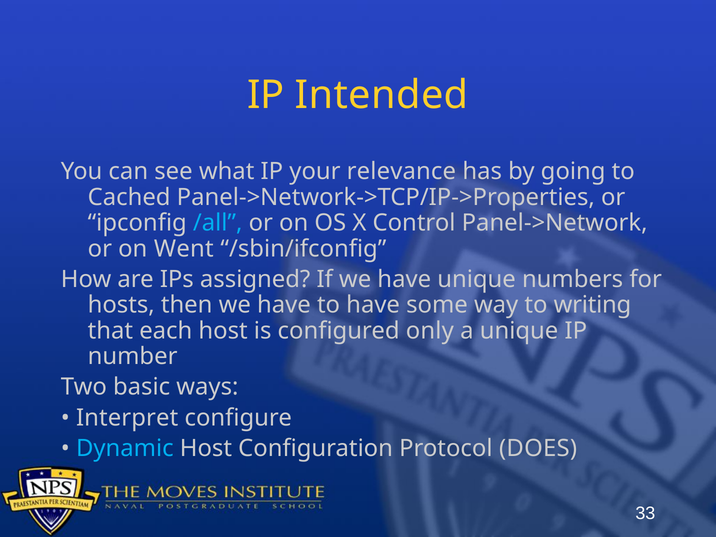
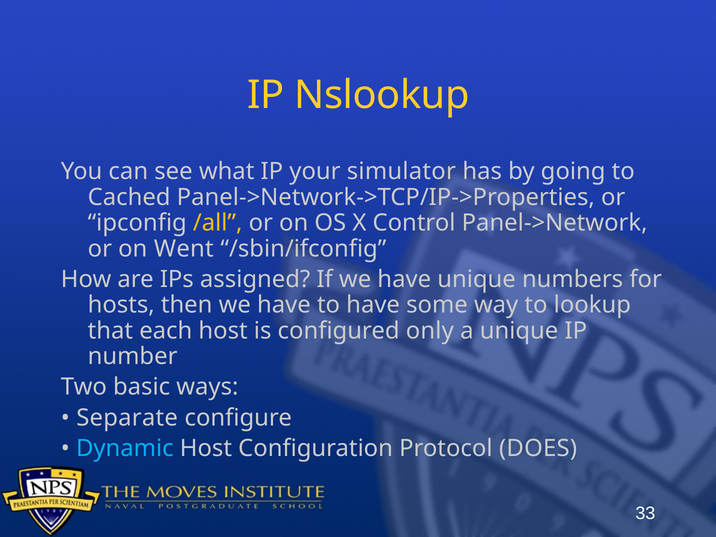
Intended: Intended -> Nslookup (382, 95)
relevance: relevance -> simulator (401, 171)
/all colour: light blue -> yellow (218, 223)
writing: writing -> lookup (592, 305)
Interpret: Interpret -> Separate (127, 418)
